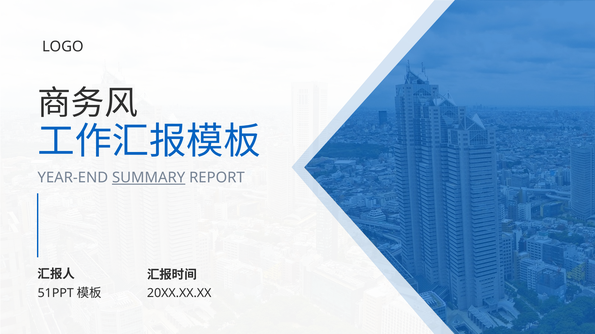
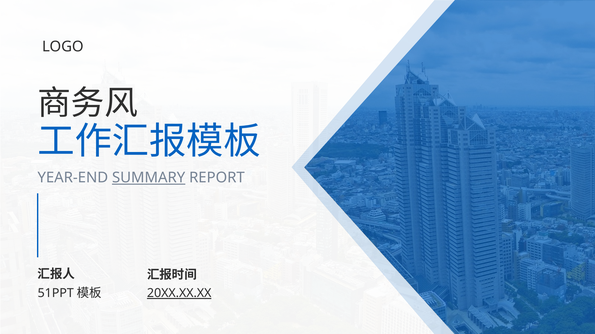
20XX.XX.XX underline: none -> present (179, 294)
